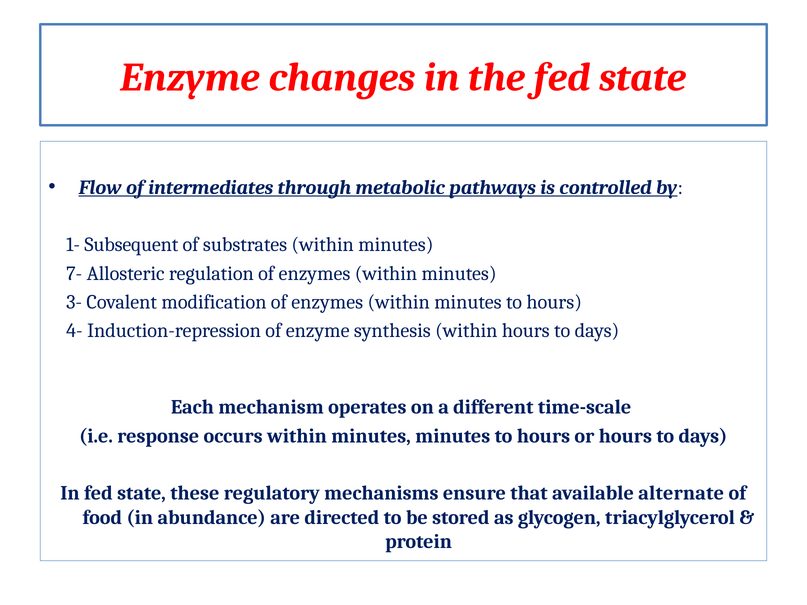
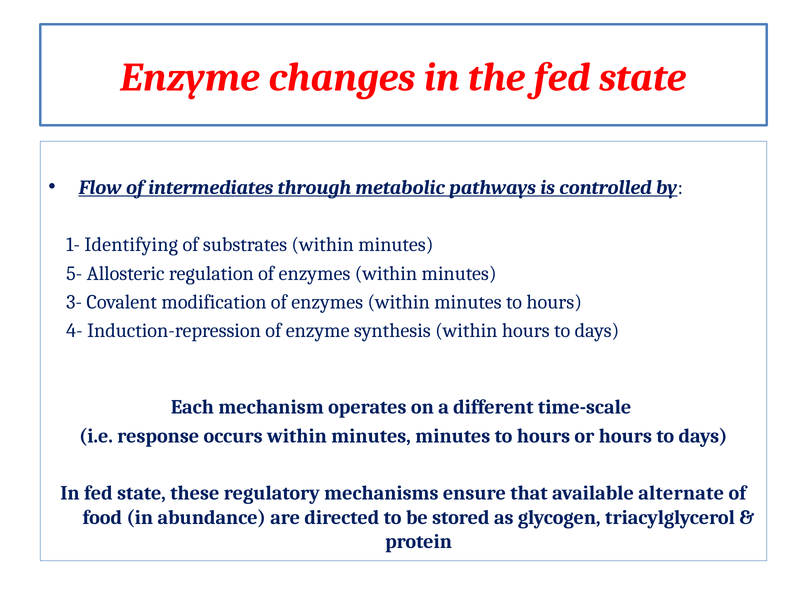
Subsequent: Subsequent -> Identifying (131, 245)
7-: 7- -> 5- (74, 274)
